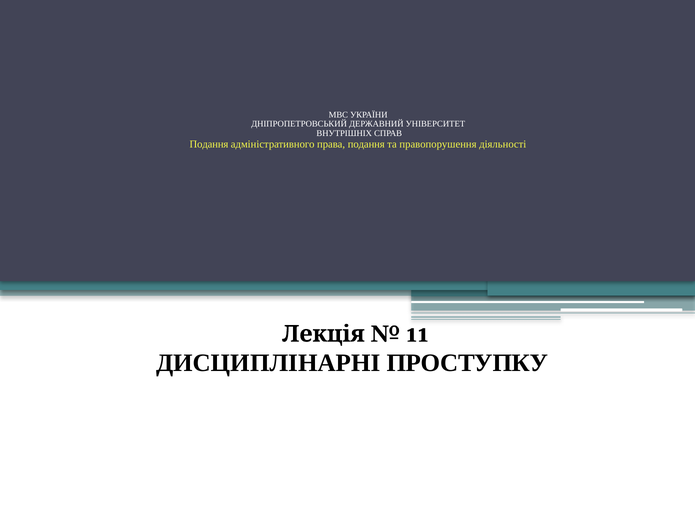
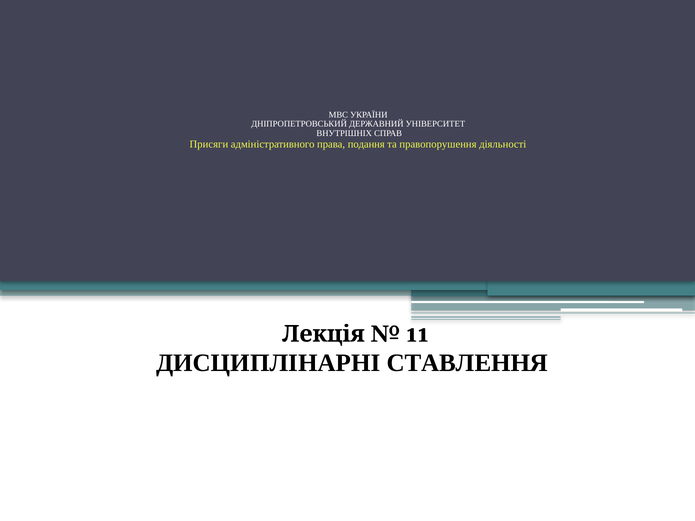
Подання: Подання -> Присяги (209, 144)
ПРОСТУПКУ: ПРОСТУПКУ -> СТАВЛЕННЯ (467, 363)
